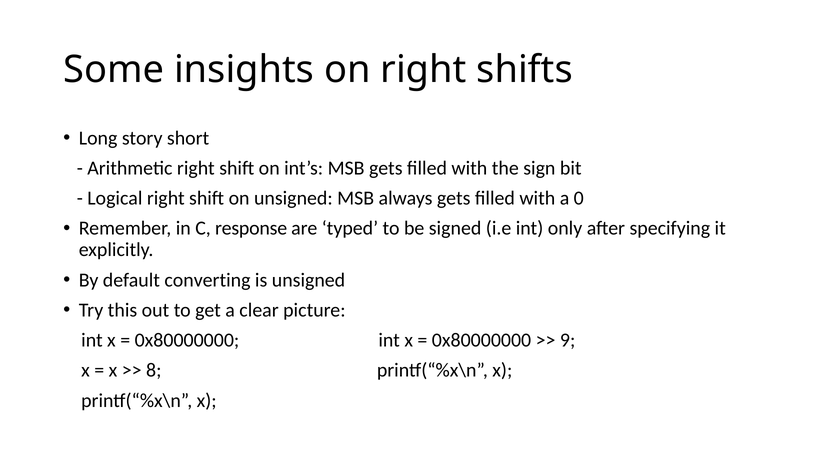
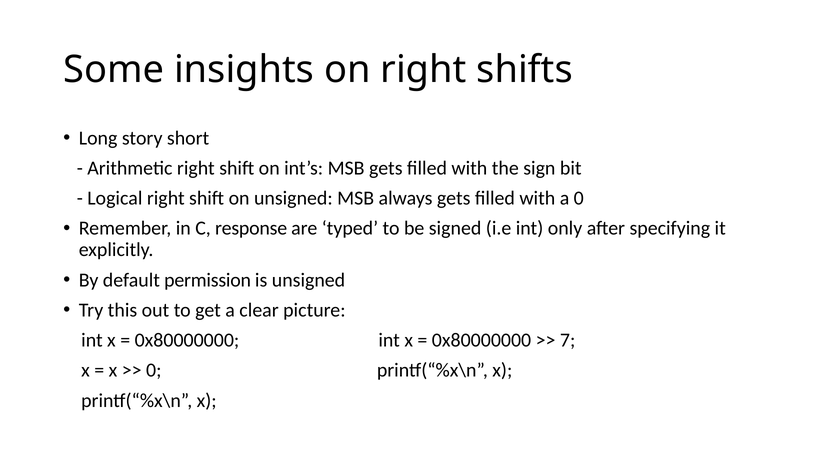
converting: converting -> permission (208, 280)
9: 9 -> 7 (568, 340)
8: 8 -> 0 (154, 370)
